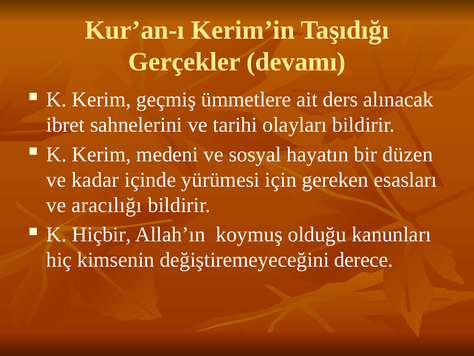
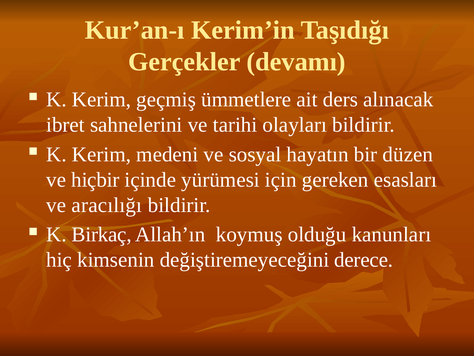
kadar: kadar -> hiçbir (95, 180)
Hiçbir: Hiçbir -> Birkaç (102, 234)
